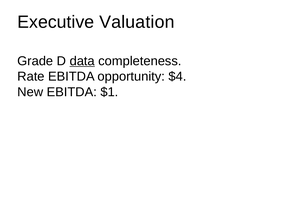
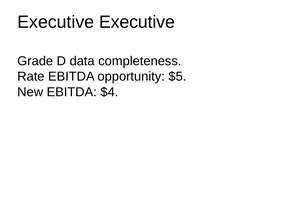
Executive Valuation: Valuation -> Executive (137, 22)
data underline: present -> none (82, 61)
$4: $4 -> $5 (177, 76)
$1: $1 -> $4 (109, 92)
